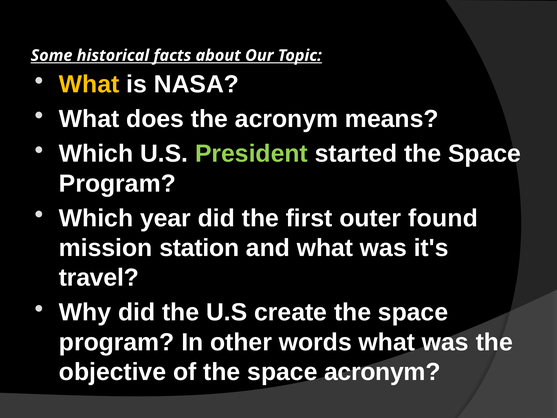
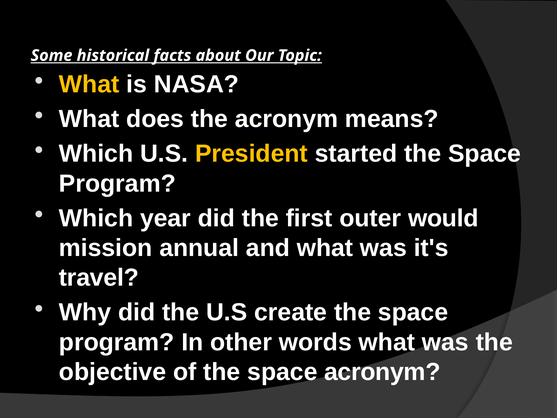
President colour: light green -> yellow (251, 154)
found: found -> would (443, 218)
station: station -> annual (199, 248)
